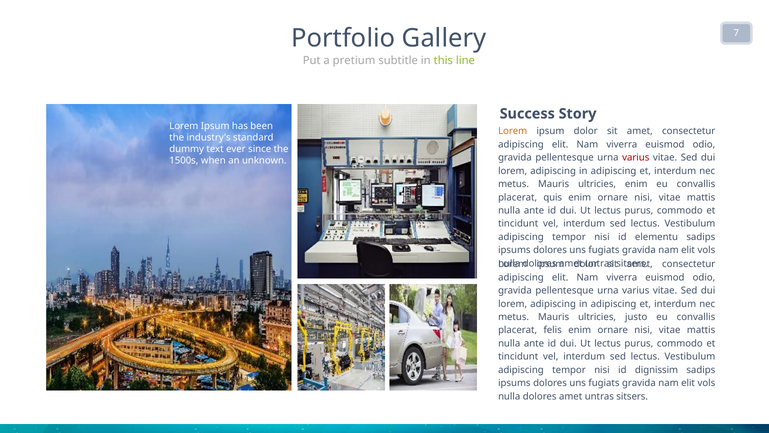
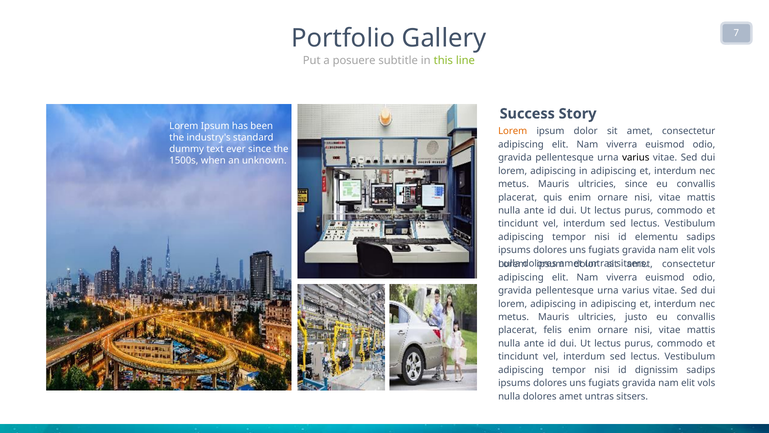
pretium: pretium -> posuere (354, 61)
varius colour: red -> black (636, 158)
ultricies enim: enim -> since (636, 184)
